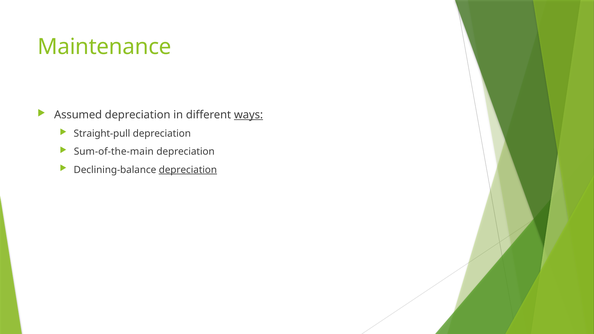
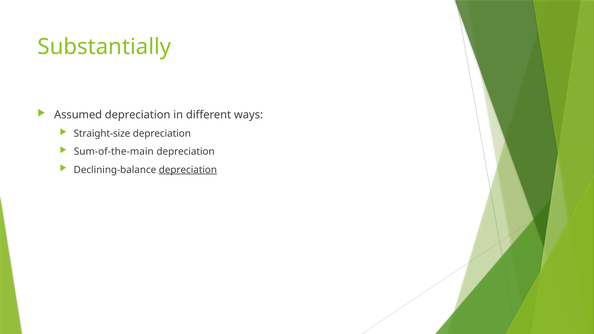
Maintenance: Maintenance -> Substantially (104, 47)
ways underline: present -> none (249, 115)
Straight-pull: Straight-pull -> Straight-size (102, 134)
